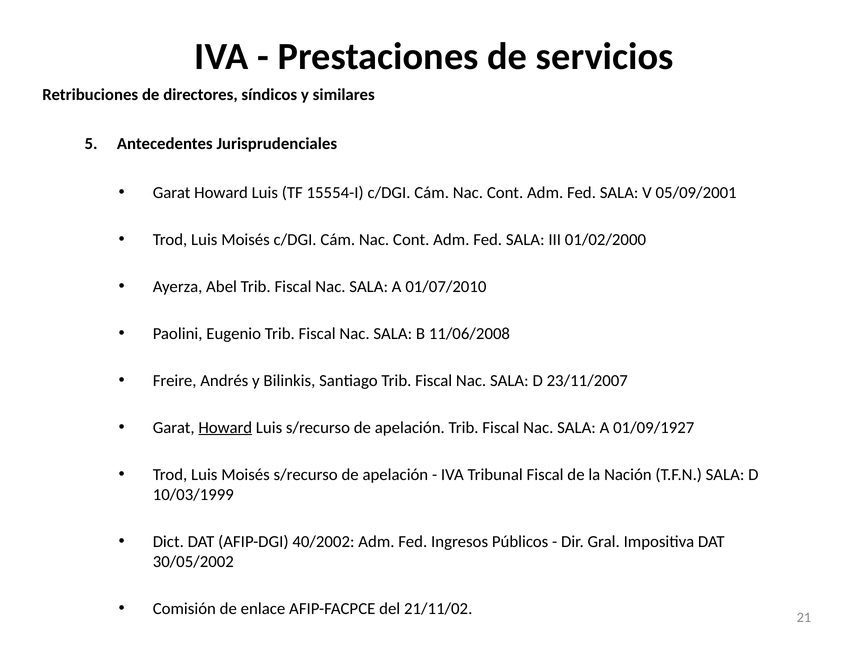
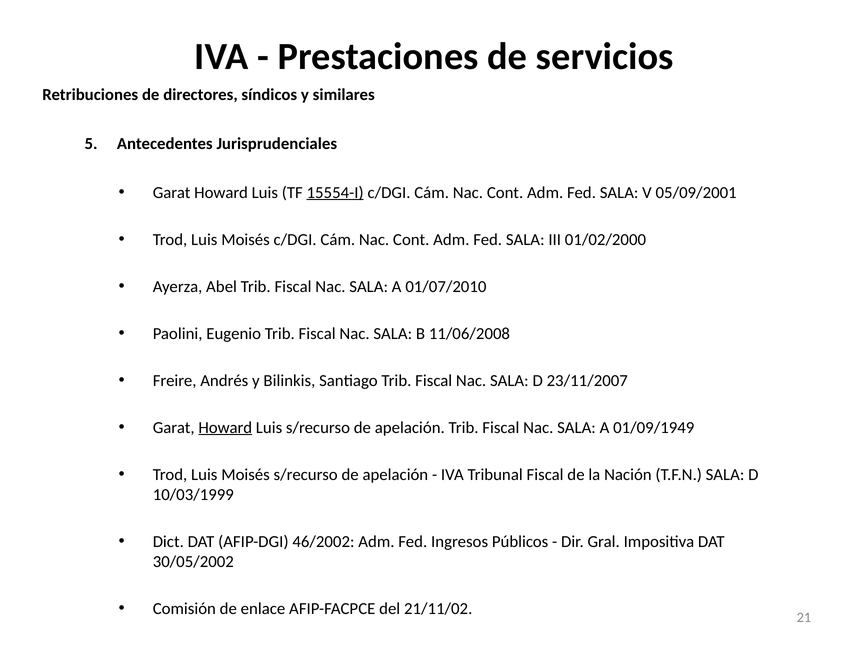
15554-I underline: none -> present (335, 193)
01/09/1927: 01/09/1927 -> 01/09/1949 (654, 428)
40/2002: 40/2002 -> 46/2002 (323, 542)
